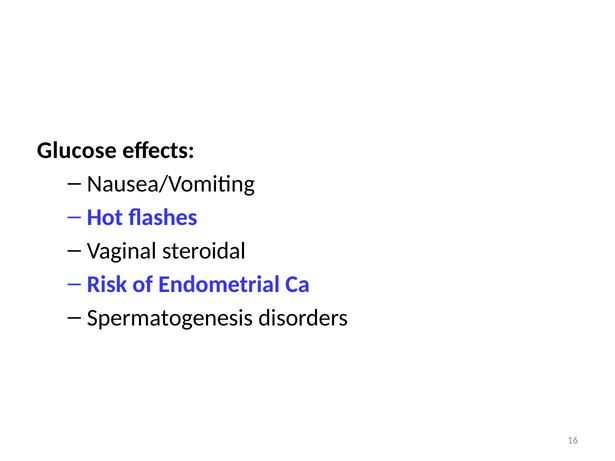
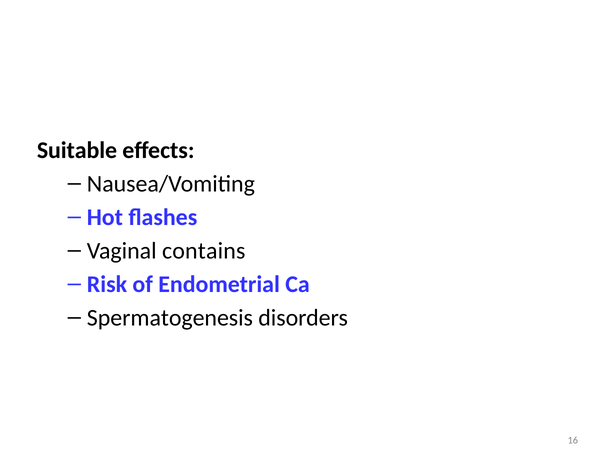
Glucose: Glucose -> Suitable (77, 150)
steroidal: steroidal -> contains (204, 251)
